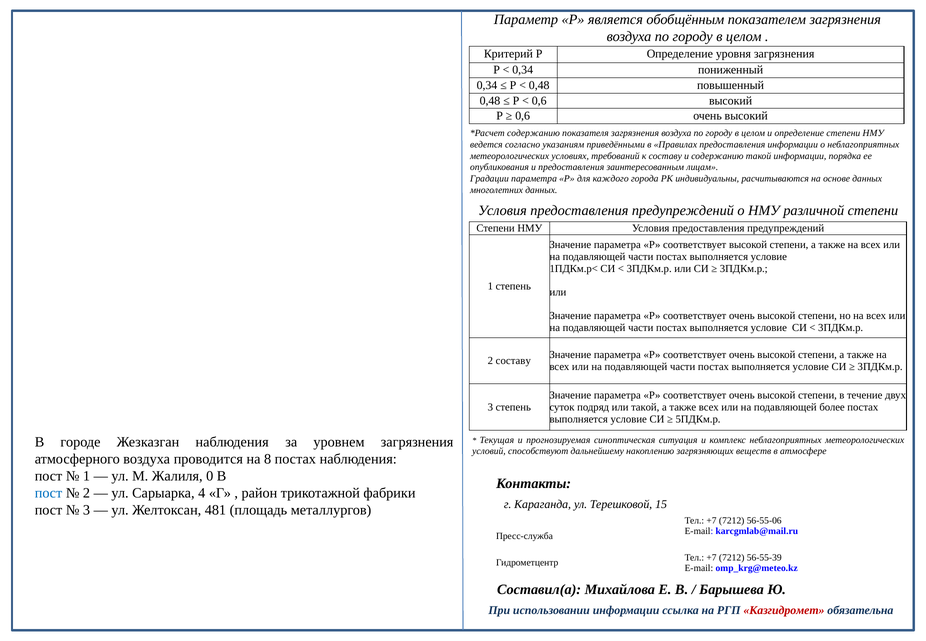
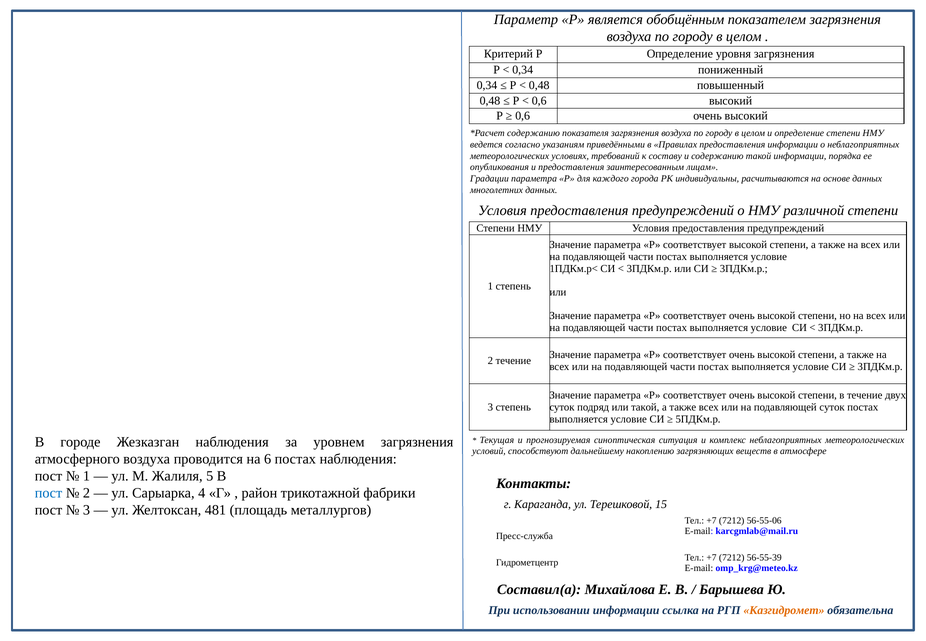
2 составу: составу -> течение (513, 361)
подавляющей более: более -> суток (832, 407)
8: 8 -> 6 (268, 459)
0: 0 -> 5 (210, 476)
Казгидромет colour: red -> orange (784, 610)
